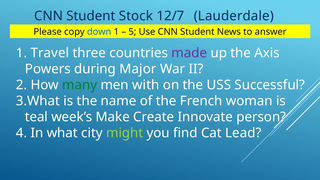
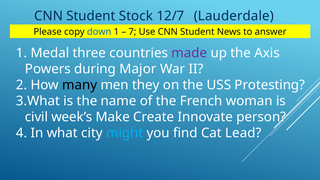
5: 5 -> 7 (132, 32)
Travel: Travel -> Medal (50, 53)
many colour: green -> black (80, 85)
with: with -> they (146, 85)
Successful: Successful -> Protesting (270, 85)
teal: teal -> civil (36, 117)
might colour: light green -> light blue (125, 133)
